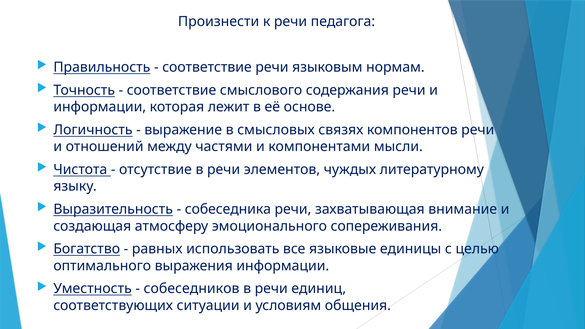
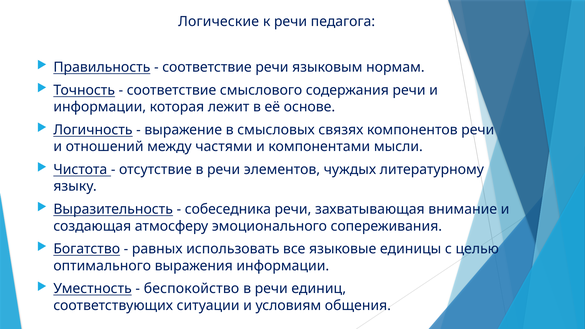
Произнести: Произнести -> Логические (219, 21)
собеседников: собеседников -> беспокойство (191, 289)
